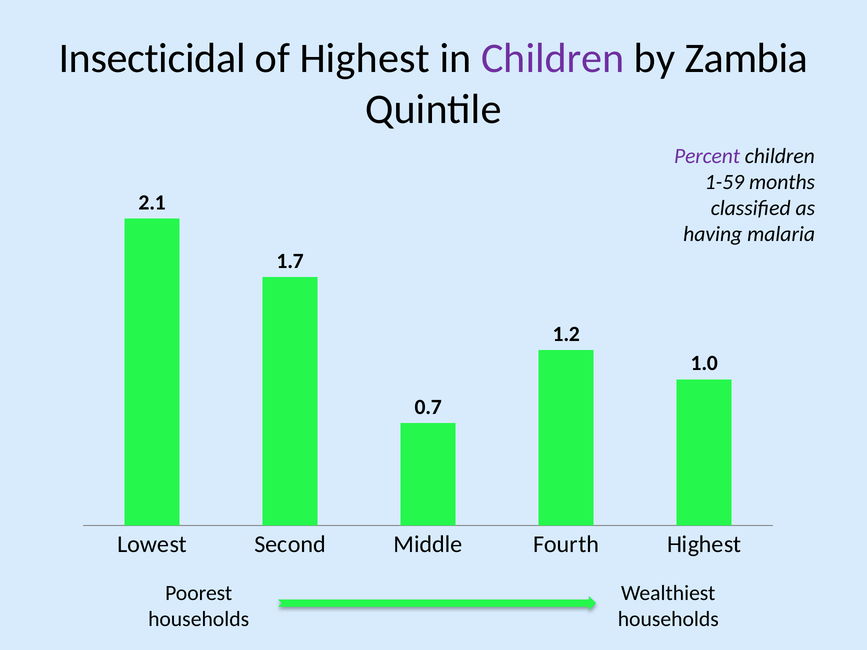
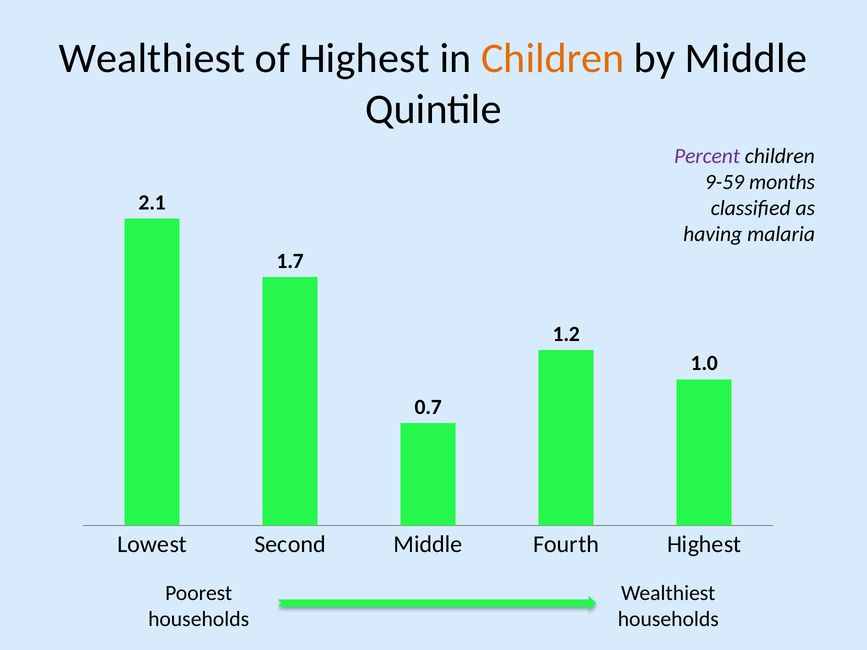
Insecticidal: Insecticidal -> Wealthiest (152, 59)
Children colour: purple -> orange (553, 59)
by Zambia: Zambia -> Middle (746, 59)
1-59: 1-59 -> 9-59 (724, 182)
